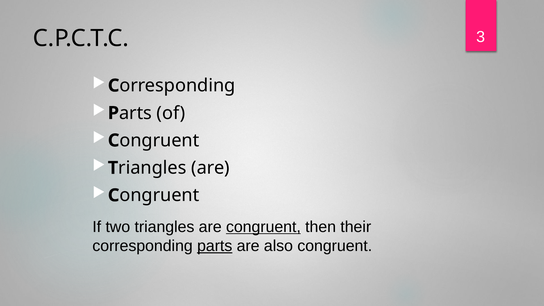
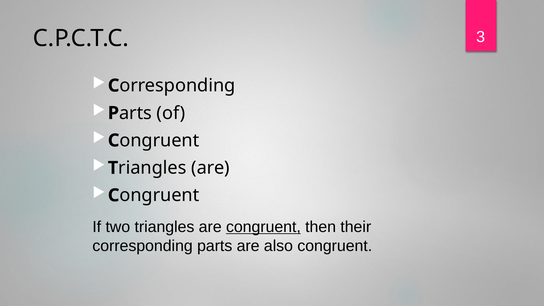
parts underline: present -> none (215, 246)
